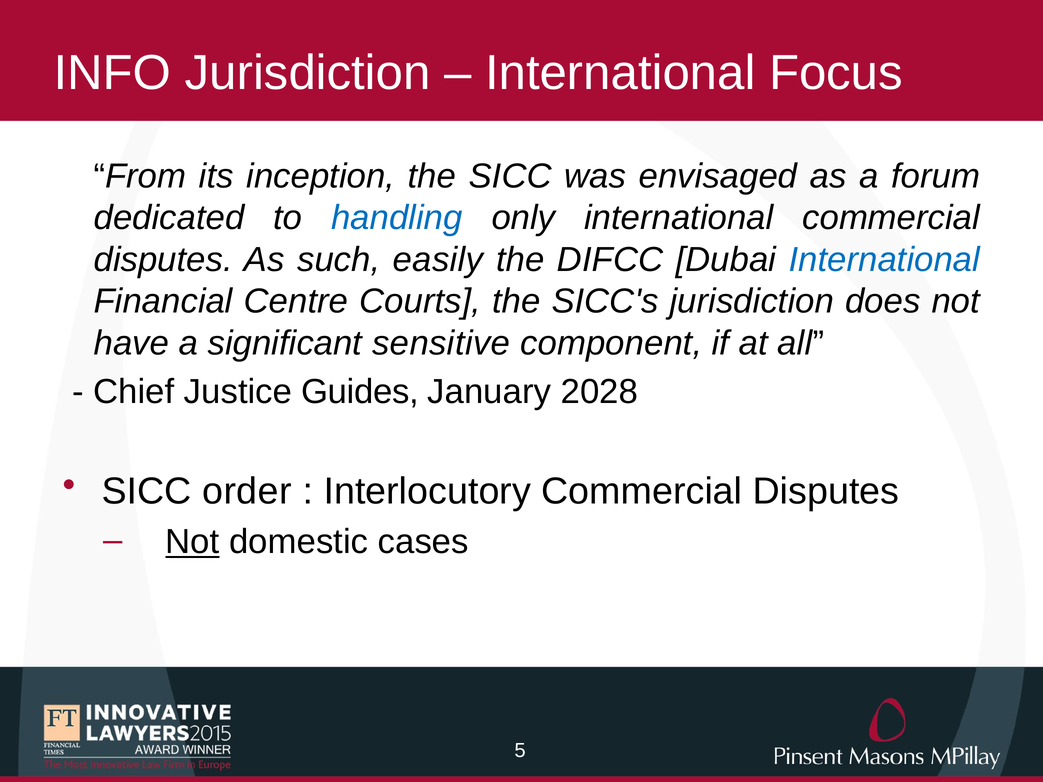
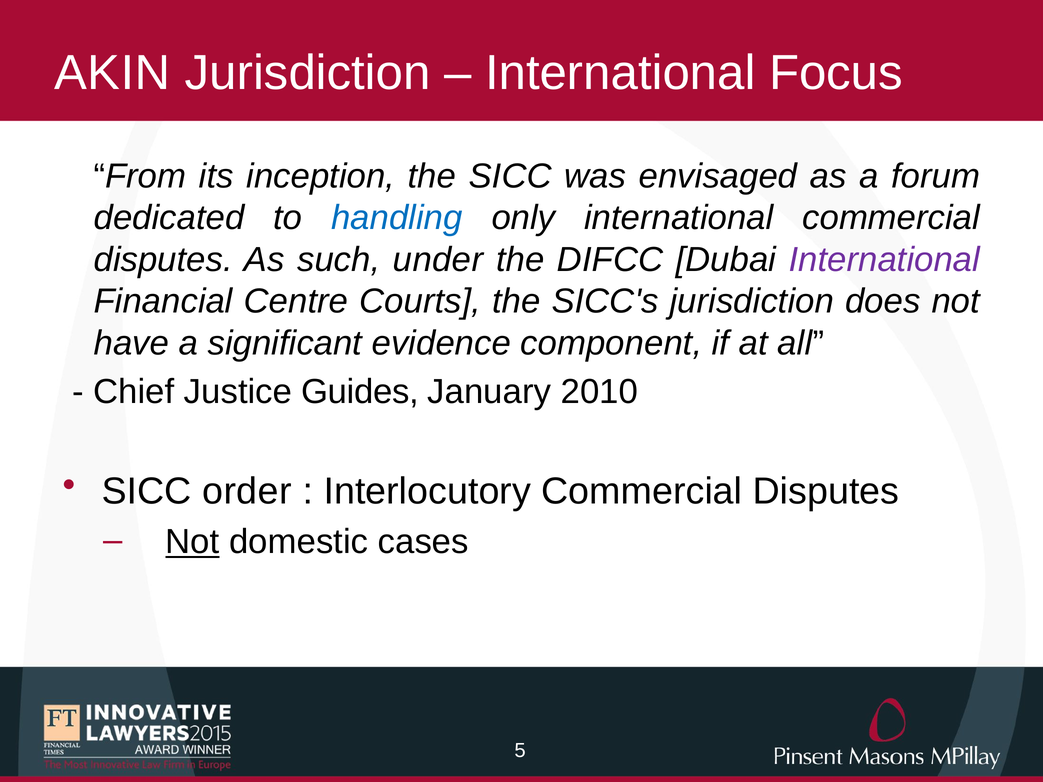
INFO: INFO -> AKIN (112, 73)
easily: easily -> under (438, 260)
International colour: blue -> purple (884, 260)
sensitive: sensitive -> evidence (441, 343)
2028: 2028 -> 2010 (599, 392)
